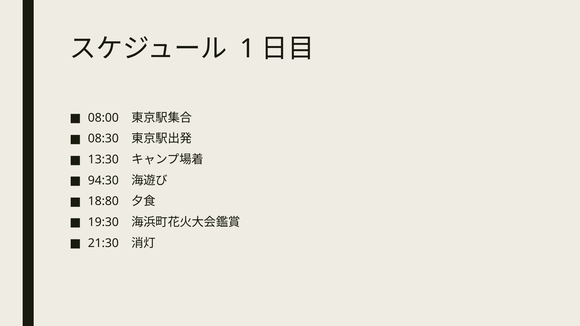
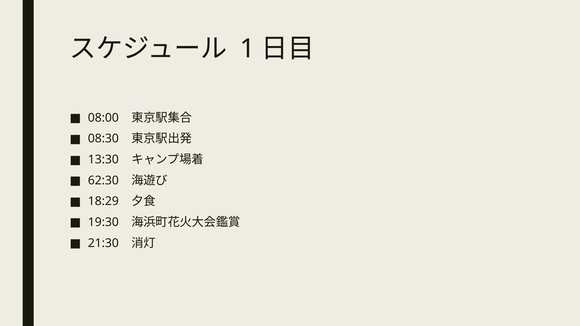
94:30: 94:30 -> 62:30 (103, 181)
18:80: 18:80 -> 18:29 (103, 201)
